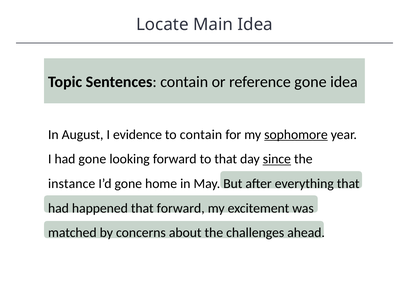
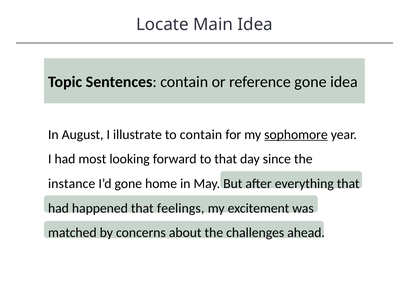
evidence: evidence -> illustrate (137, 134)
had gone: gone -> most (92, 159)
since underline: present -> none (277, 159)
that forward: forward -> feelings (181, 208)
